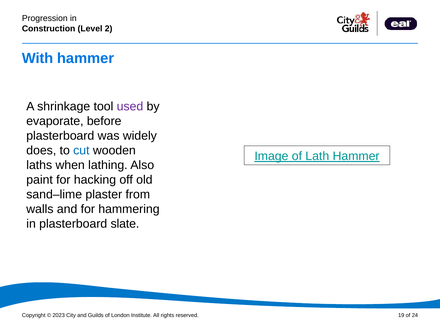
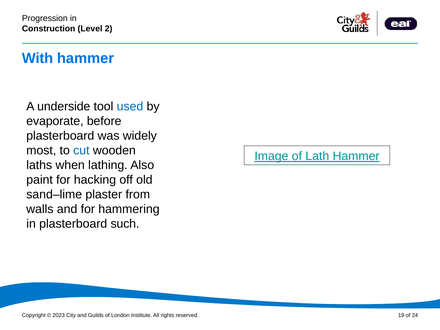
shrinkage: shrinkage -> underside (64, 107)
used colour: purple -> blue (130, 107)
does: does -> most (41, 151)
slate: slate -> such (125, 224)
